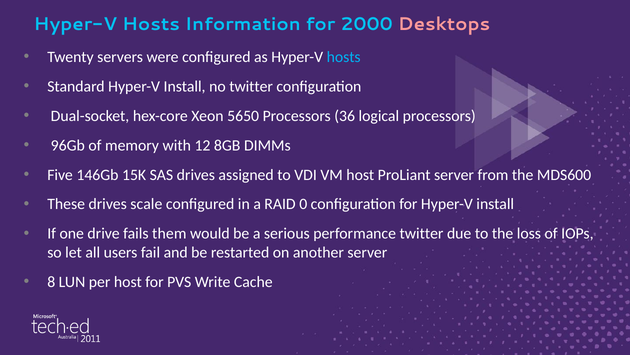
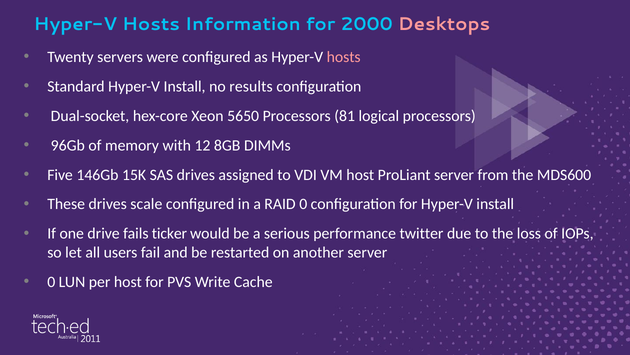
hosts colour: light blue -> pink (344, 57)
no twitter: twitter -> results (251, 86)
36: 36 -> 81 (345, 116)
them: them -> ticker (169, 233)
8: 8 -> 0 (51, 282)
